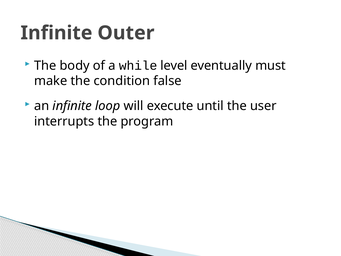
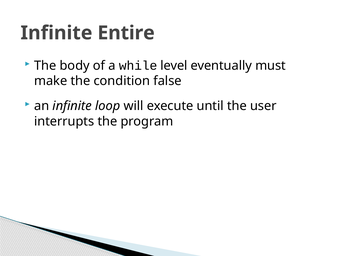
Outer: Outer -> Entire (126, 33)
